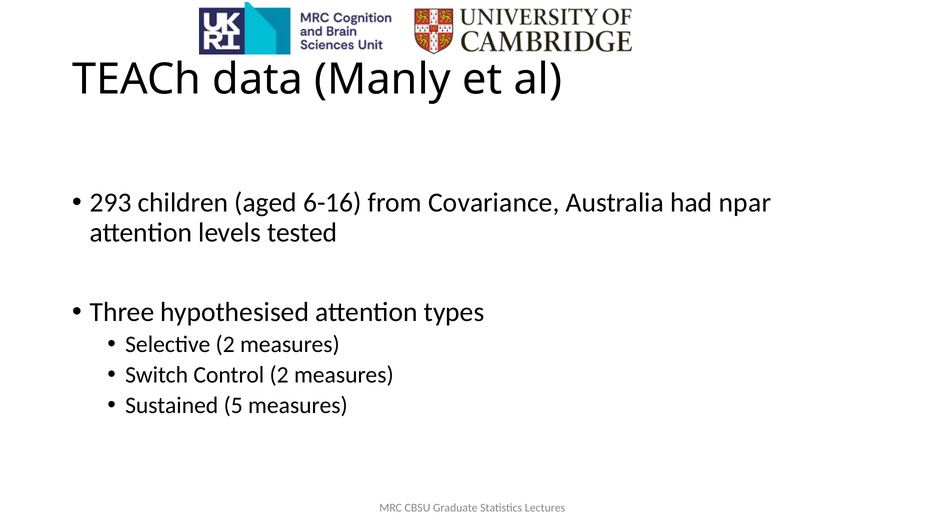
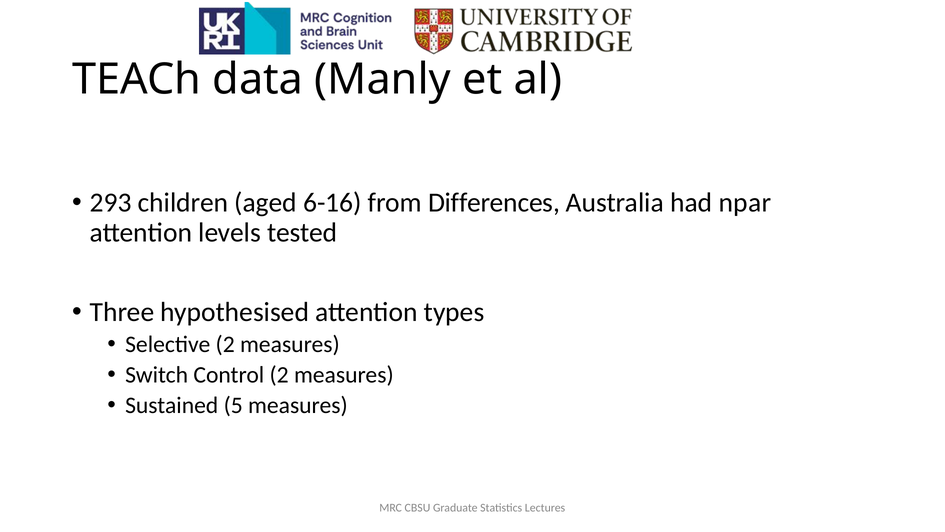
Covariance: Covariance -> Differences (494, 203)
